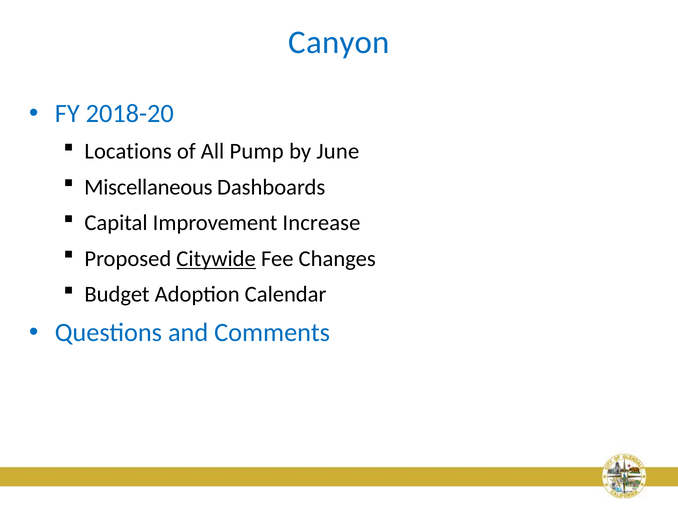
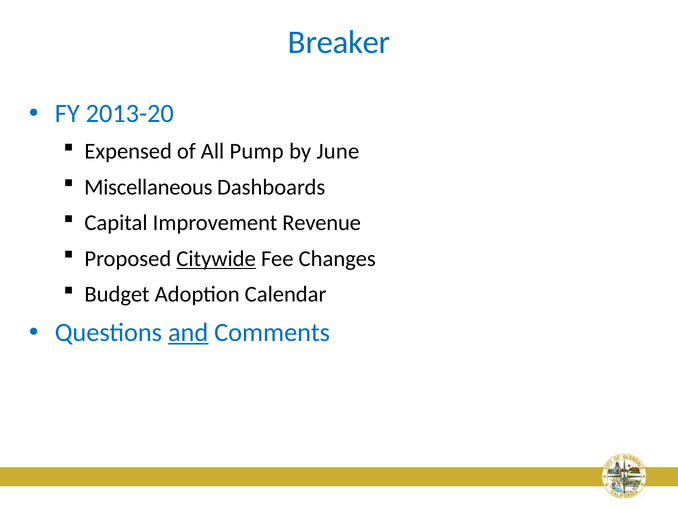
Canyon: Canyon -> Breaker (339, 42)
2018-20: 2018-20 -> 2013-20 (130, 114)
Locations: Locations -> Expensed (128, 151)
Increase: Increase -> Revenue (322, 223)
and underline: none -> present (188, 332)
